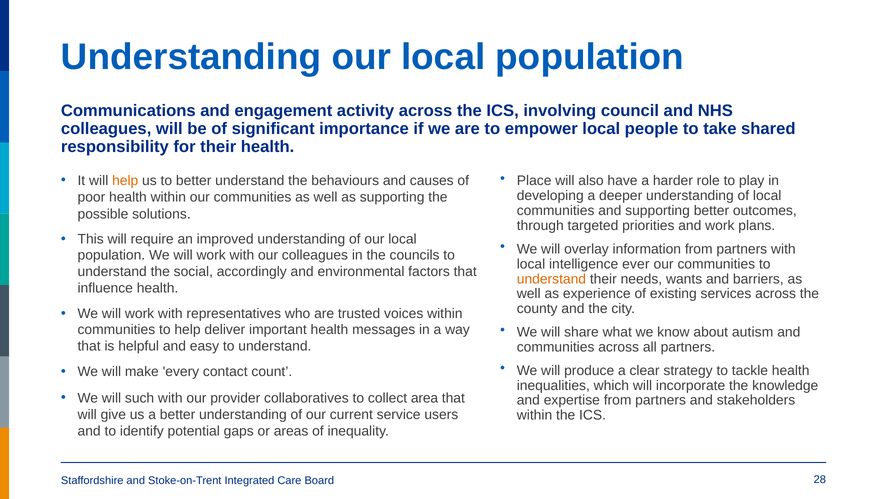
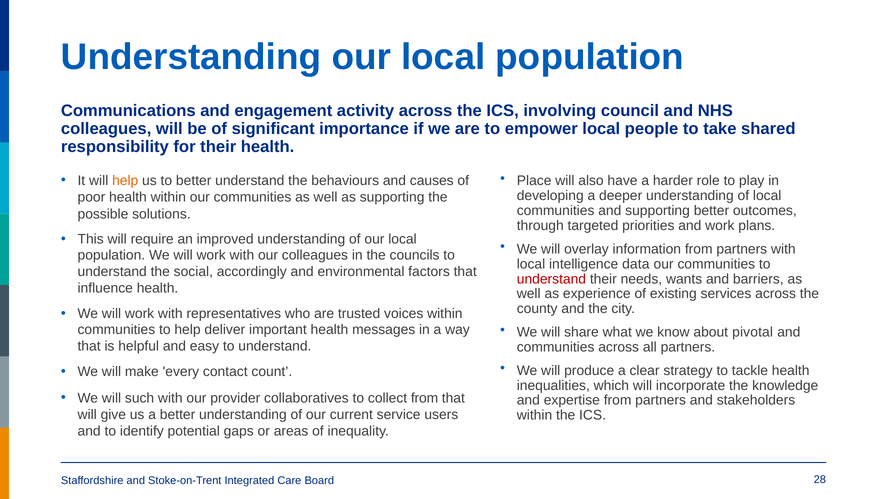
ever: ever -> data (636, 264)
understand colour: orange -> red (551, 279)
autism: autism -> pivotal (753, 332)
collect area: area -> from (425, 398)
